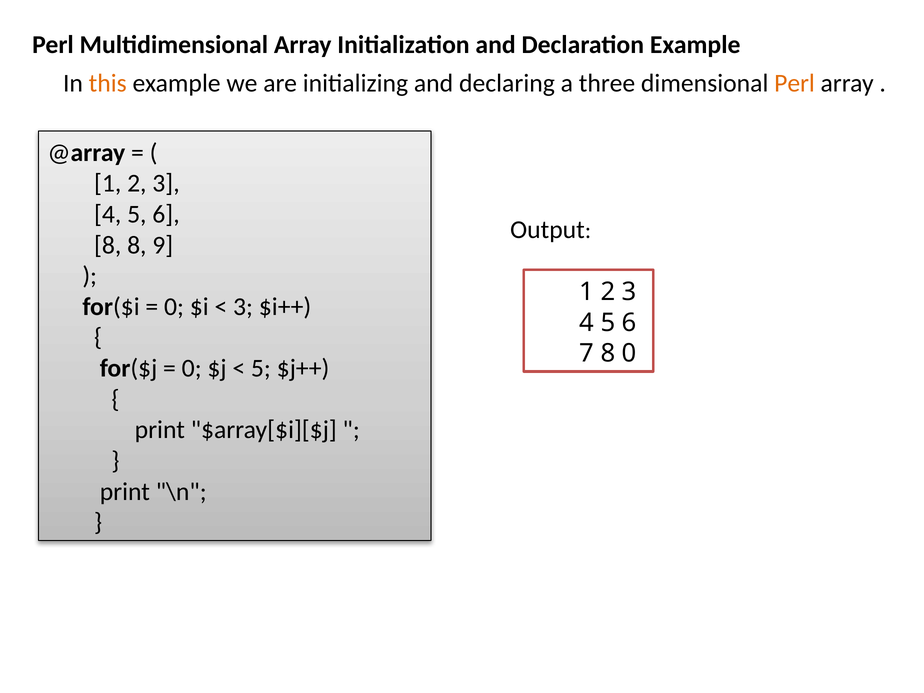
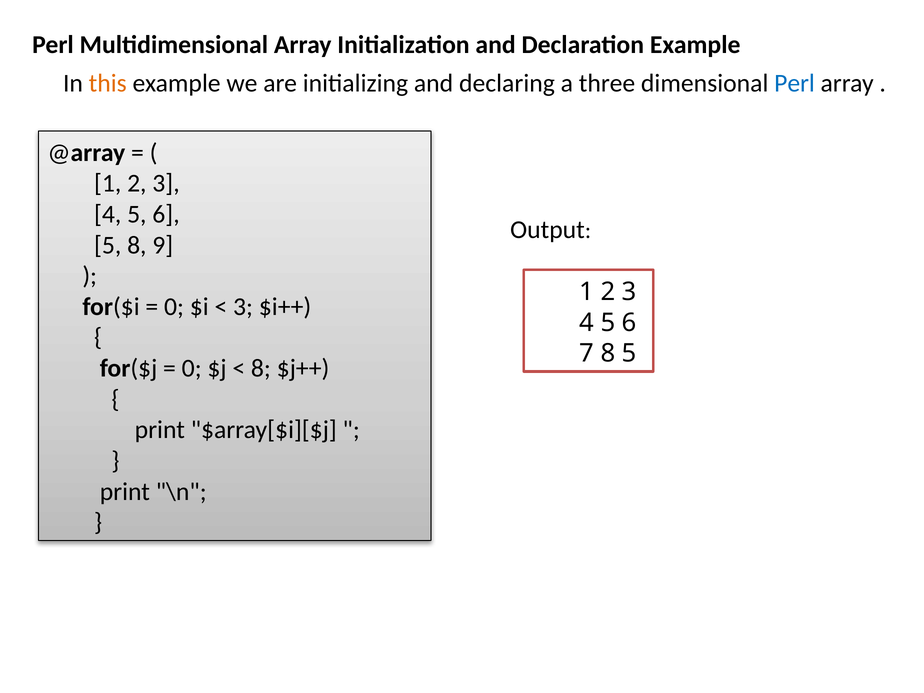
Perl colour: orange -> blue (795, 83)
8: 8 -> 5 (108, 245)
8 0: 0 -> 5 (629, 353)
5: 5 -> 8 (261, 368)
